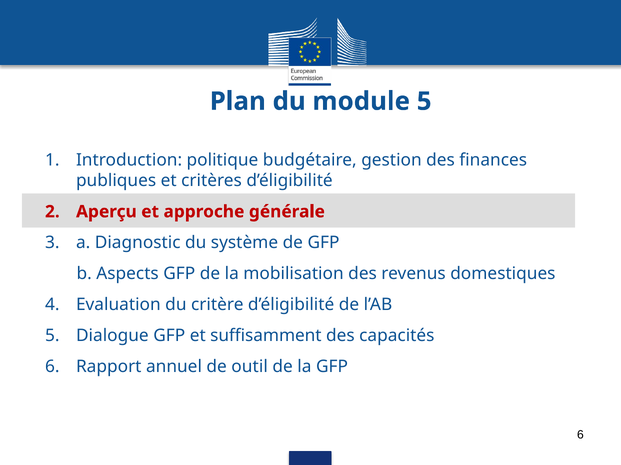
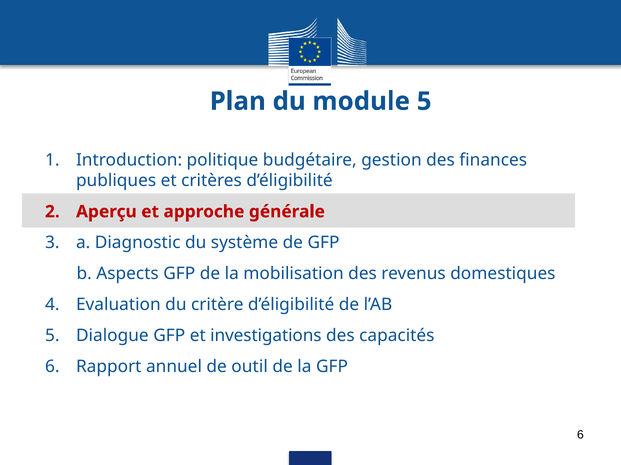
suffisamment: suffisamment -> investigations (266, 336)
